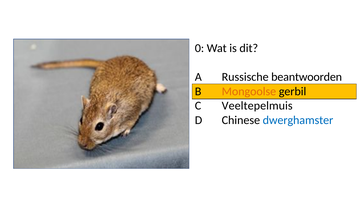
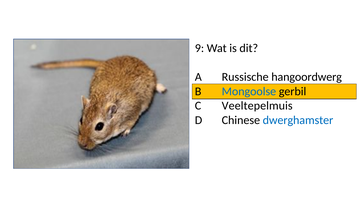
0: 0 -> 9 (199, 48)
beantwoorden: beantwoorden -> hangoordwerg (307, 77)
Mongoolse colour: orange -> blue (249, 91)
